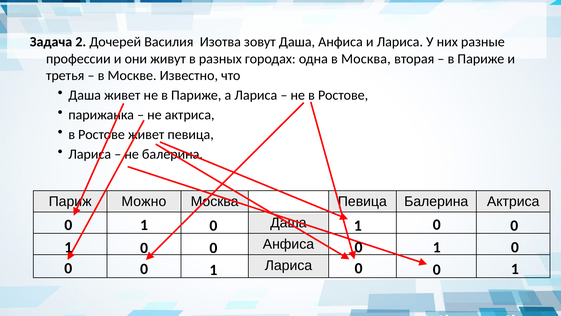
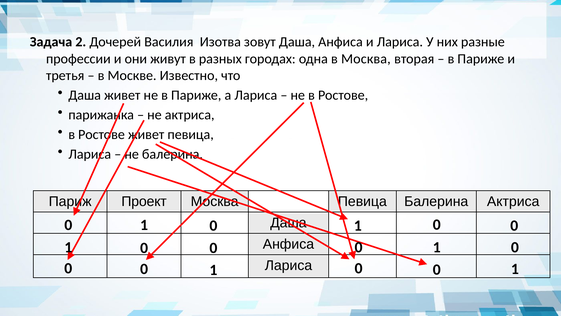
Можно: Можно -> Проект (144, 201)
